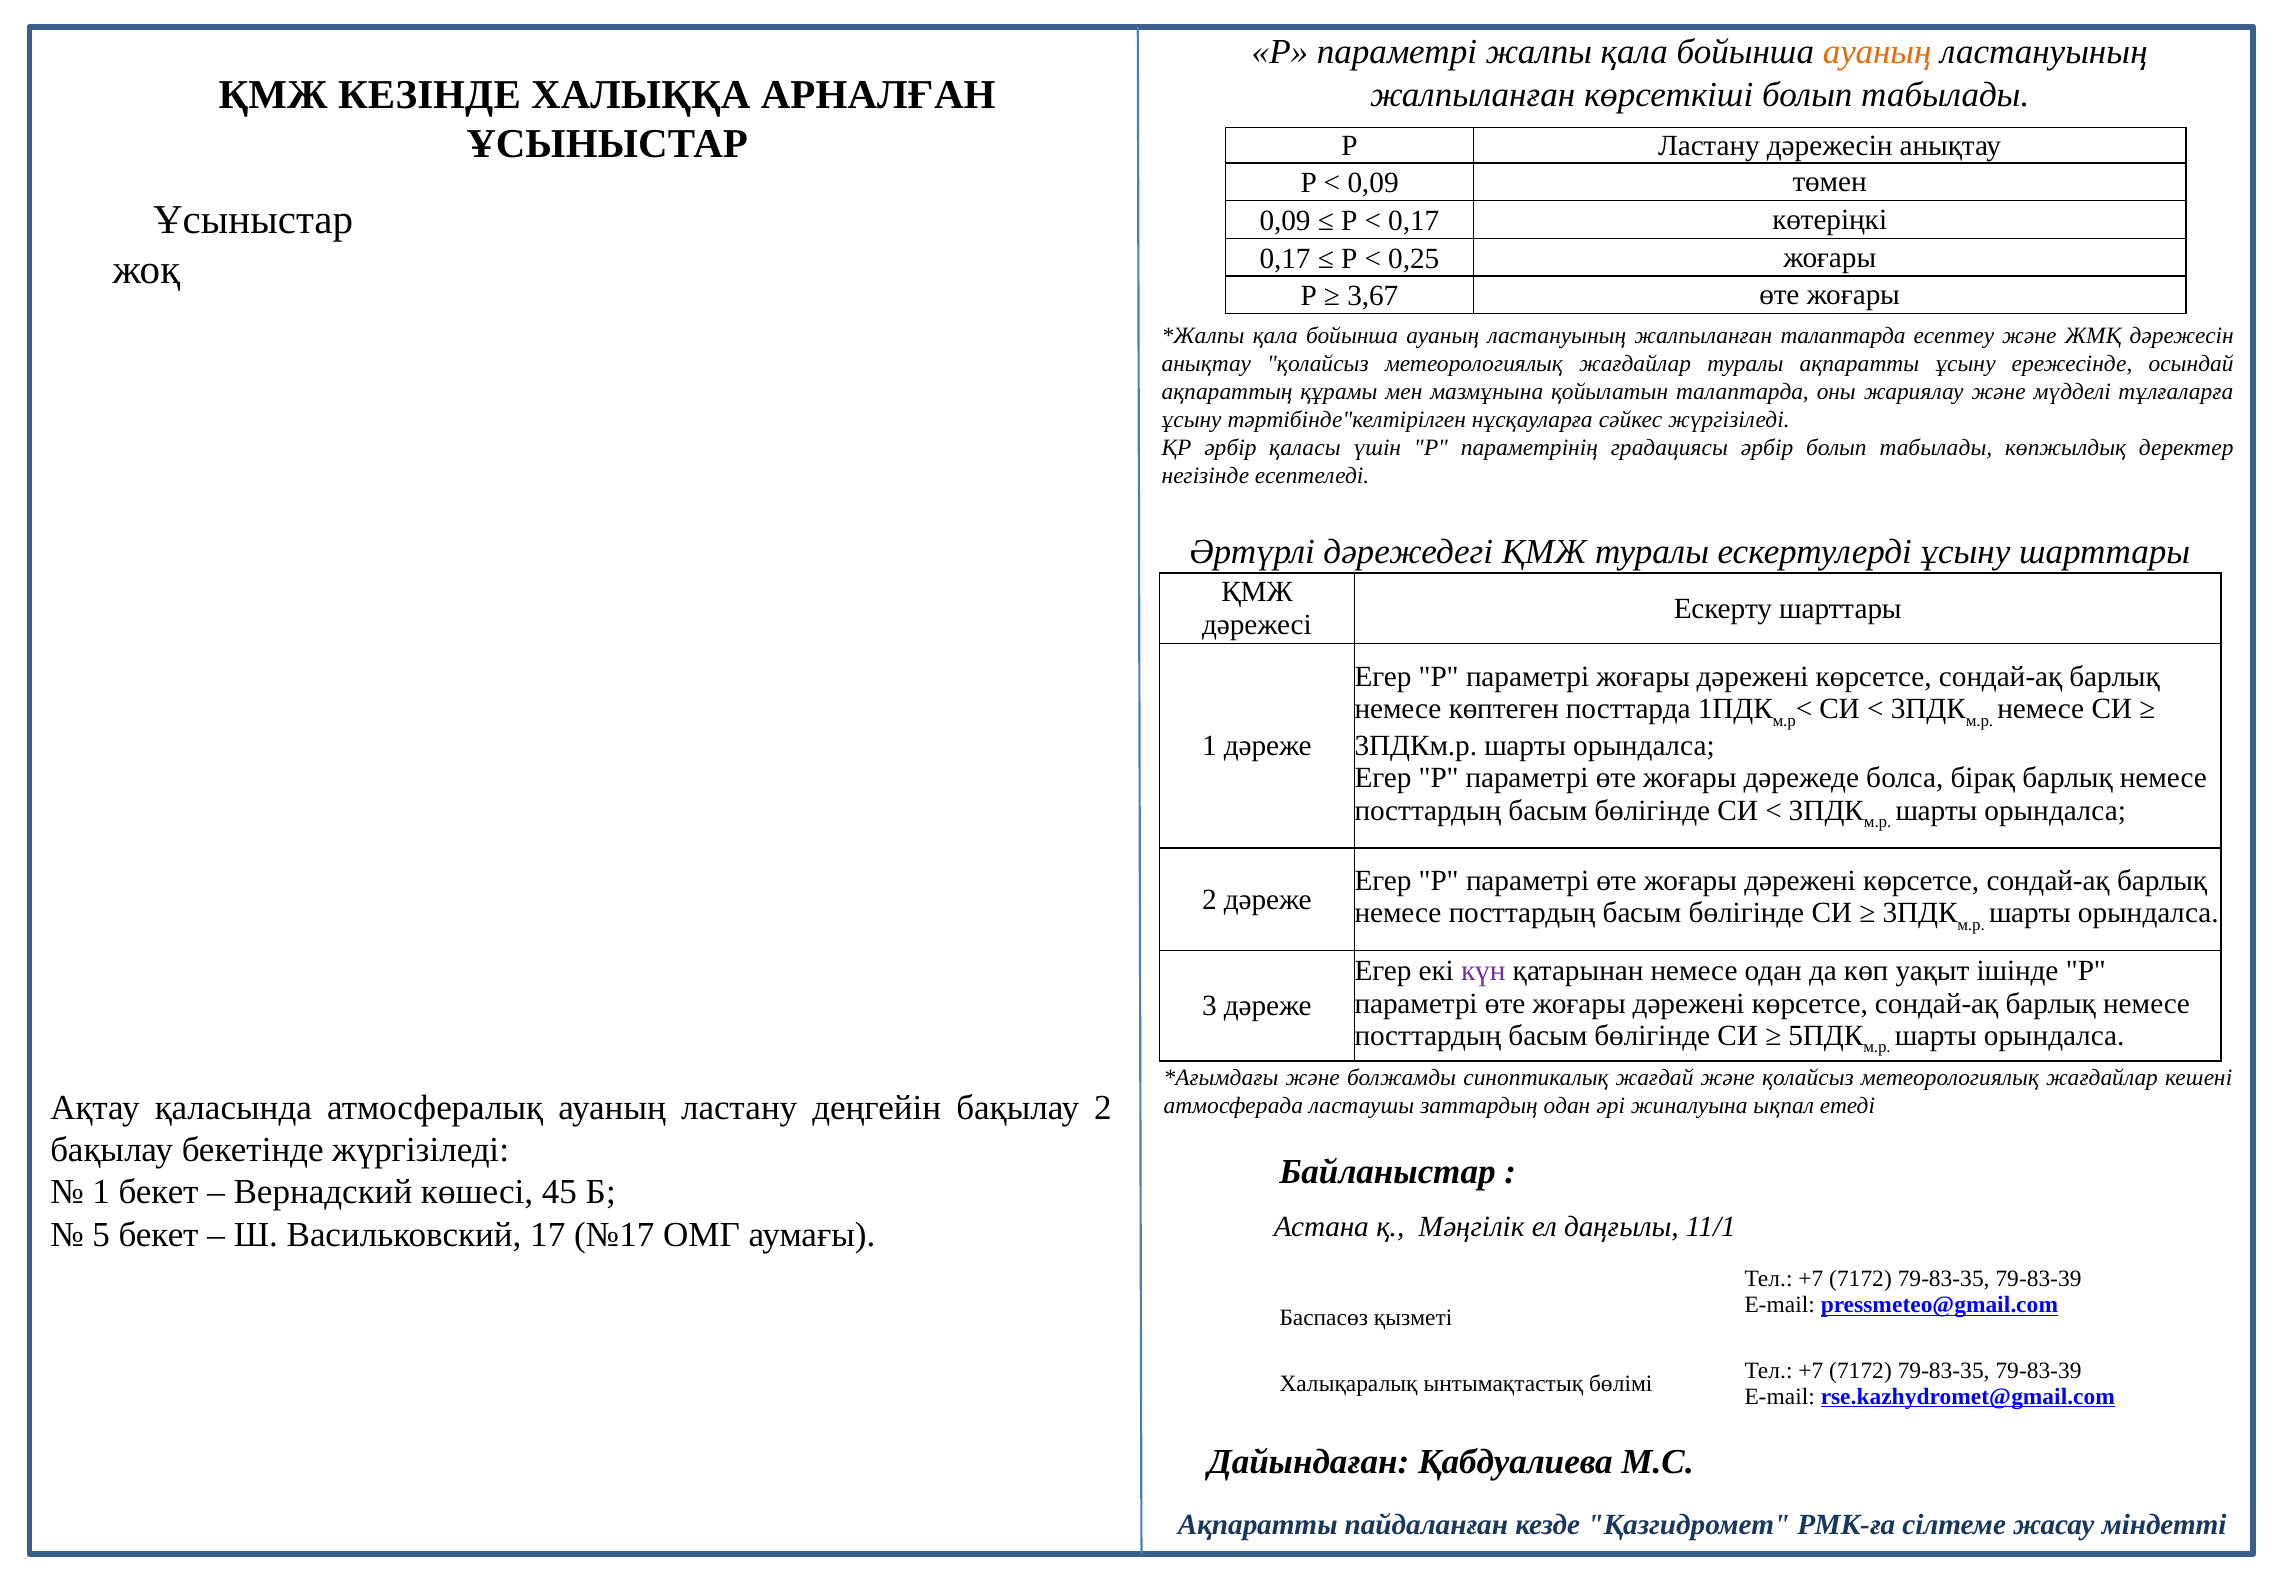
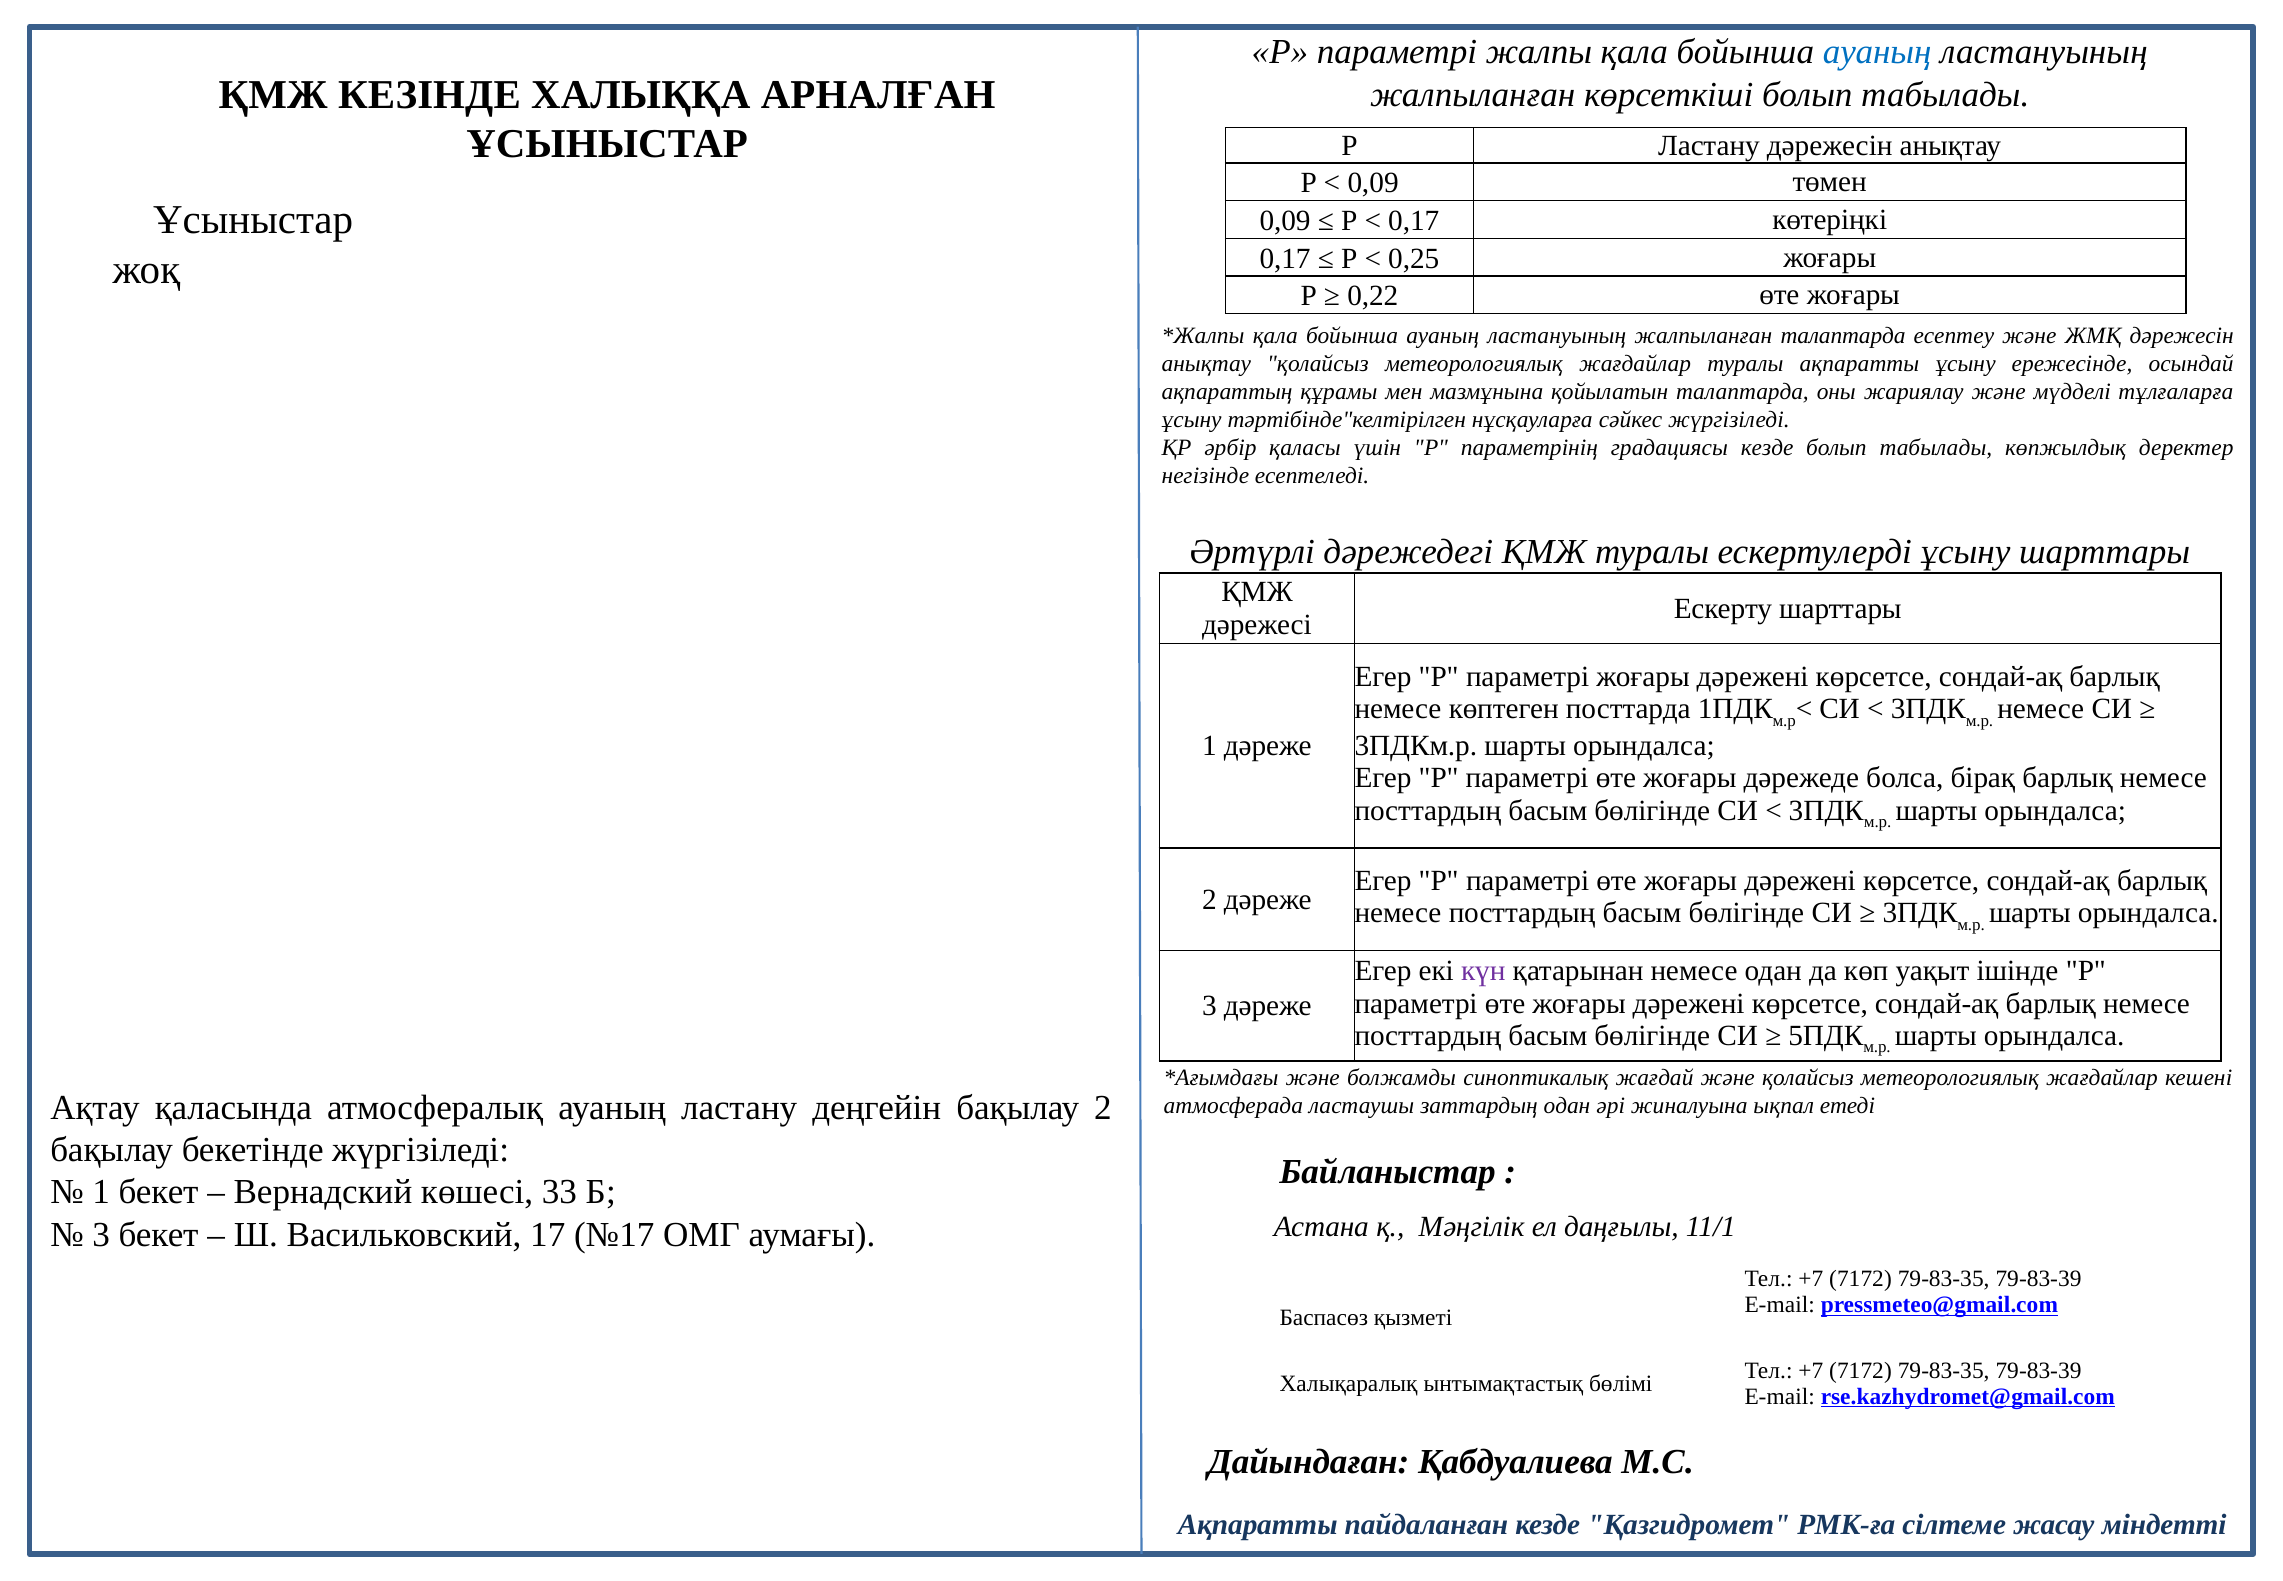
ауаның colour: orange -> blue (1877, 52)
3,67: 3,67 -> 0,22 (1373, 296)
градациясы әрбір: әрбір -> кезде (1767, 448)
45: 45 -> 33 (559, 1192)
5: 5 -> 3 (101, 1234)
